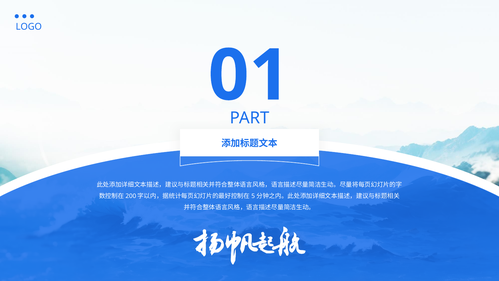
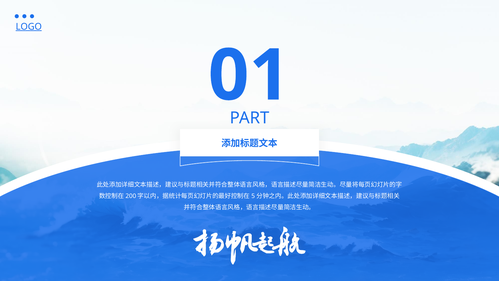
LOGO underline: none -> present (29, 27)
